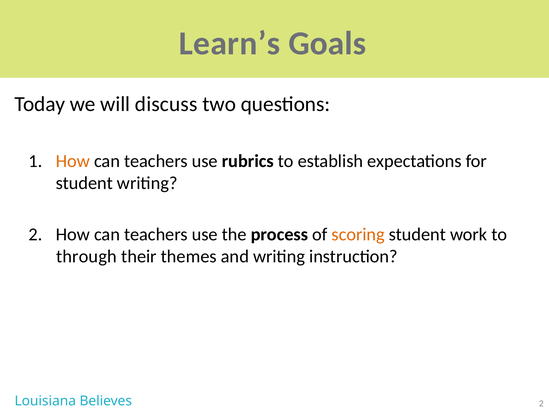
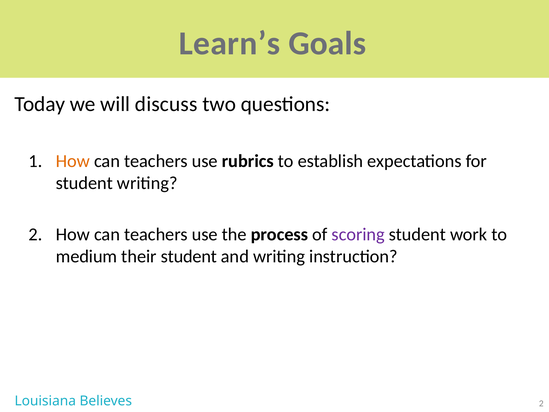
scoring colour: orange -> purple (358, 234)
through: through -> medium (87, 256)
their themes: themes -> student (189, 256)
